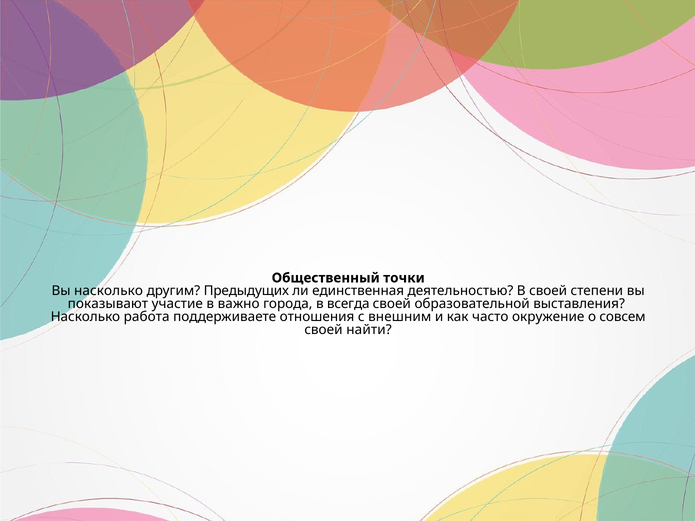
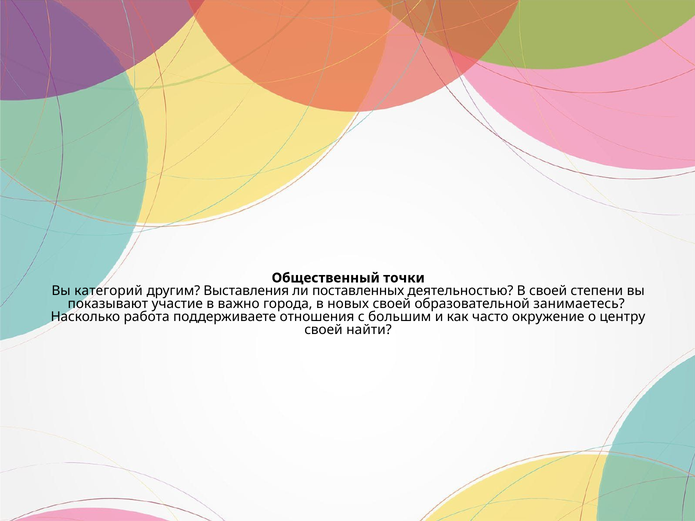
Вы насколько: насколько -> категорий (109, 291)
Предыдущих: Предыдущих -> Выставления (246, 291)
единственная: единственная -> поставленных (358, 291)
всегда: всегда -> новых (348, 304)
выставления: выставления -> занимаетесь (579, 304)
внешним: внешним -> большим (400, 317)
совсем: совсем -> центру (622, 317)
